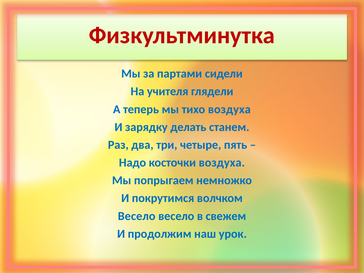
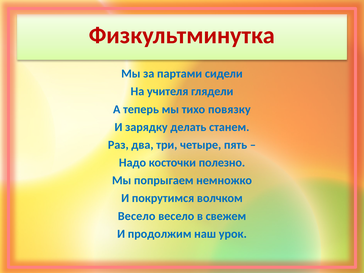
тихо воздуха: воздуха -> повязку (229, 109)
косточки воздуха: воздуха -> полезно (222, 163)
